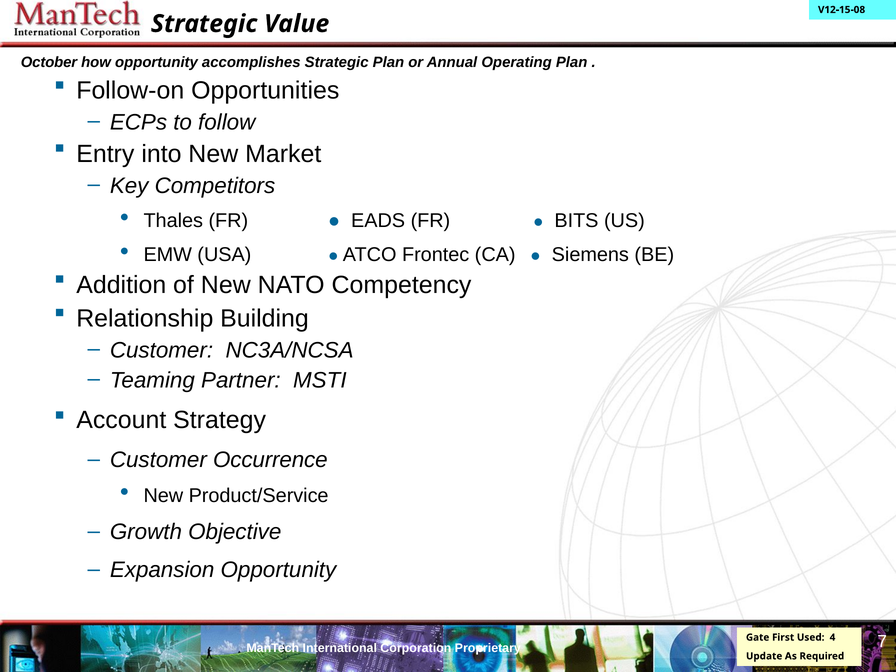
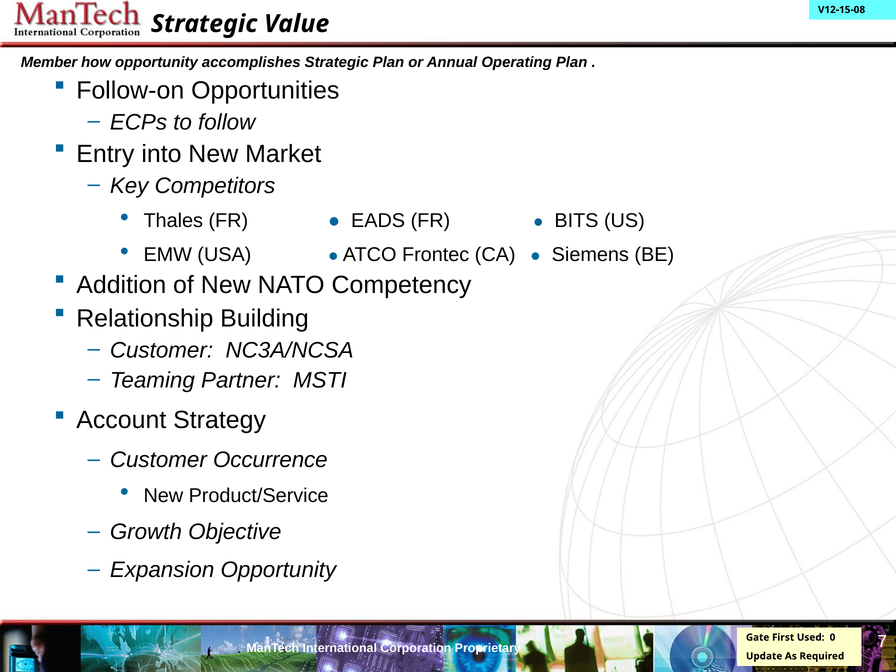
October: October -> Member (49, 62)
4: 4 -> 0 (832, 637)
